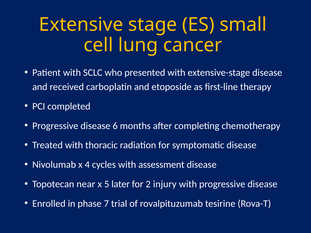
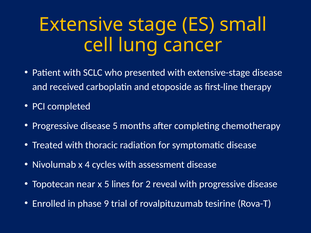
disease 6: 6 -> 5 (115, 126)
later: later -> lines (121, 184)
injury: injury -> reveal (165, 184)
7: 7 -> 9 (106, 204)
